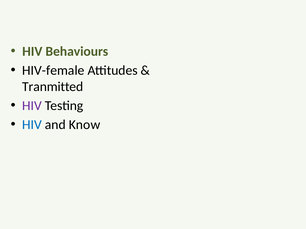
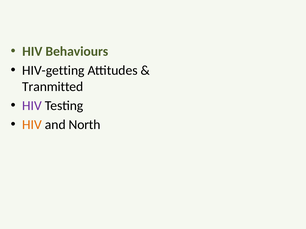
HIV-female: HIV-female -> HIV-getting (53, 70)
HIV colour: blue -> orange (32, 125)
Know: Know -> North (85, 125)
